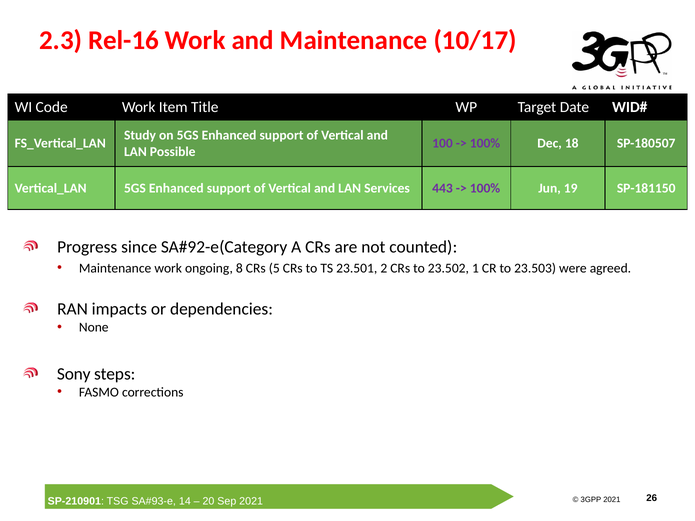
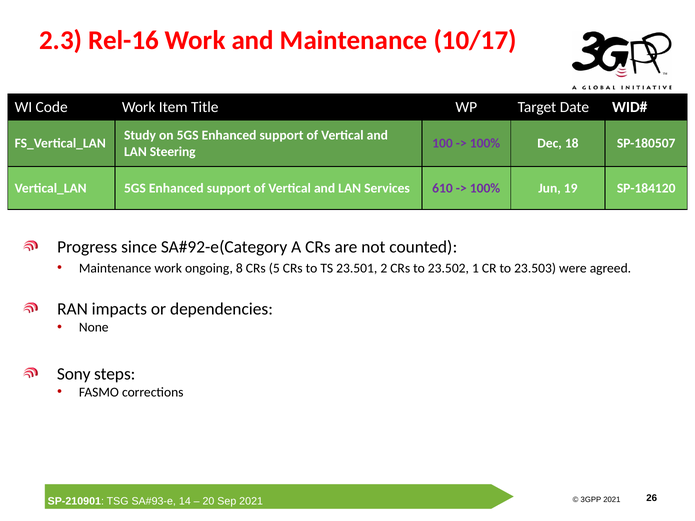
Possible: Possible -> Steering (173, 152)
443: 443 -> 610 (443, 188)
SP-181150: SP-181150 -> SP-184120 (646, 188)
